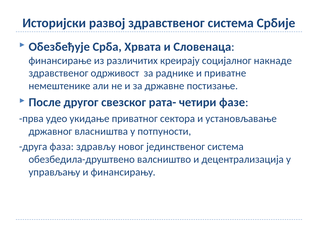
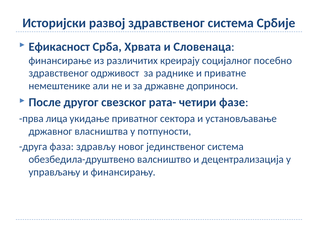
Обезбеђује: Обезбеђује -> Ефикасност (59, 47)
накнаде: накнаде -> посебно (273, 61)
постизање: постизање -> доприноси (212, 86)
удео: удео -> лица (57, 119)
